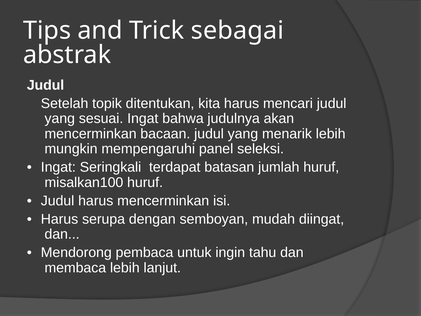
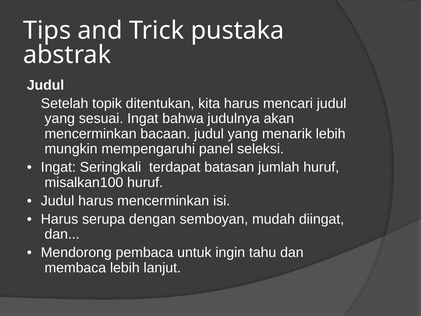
sebagai: sebagai -> pustaka (238, 31)
